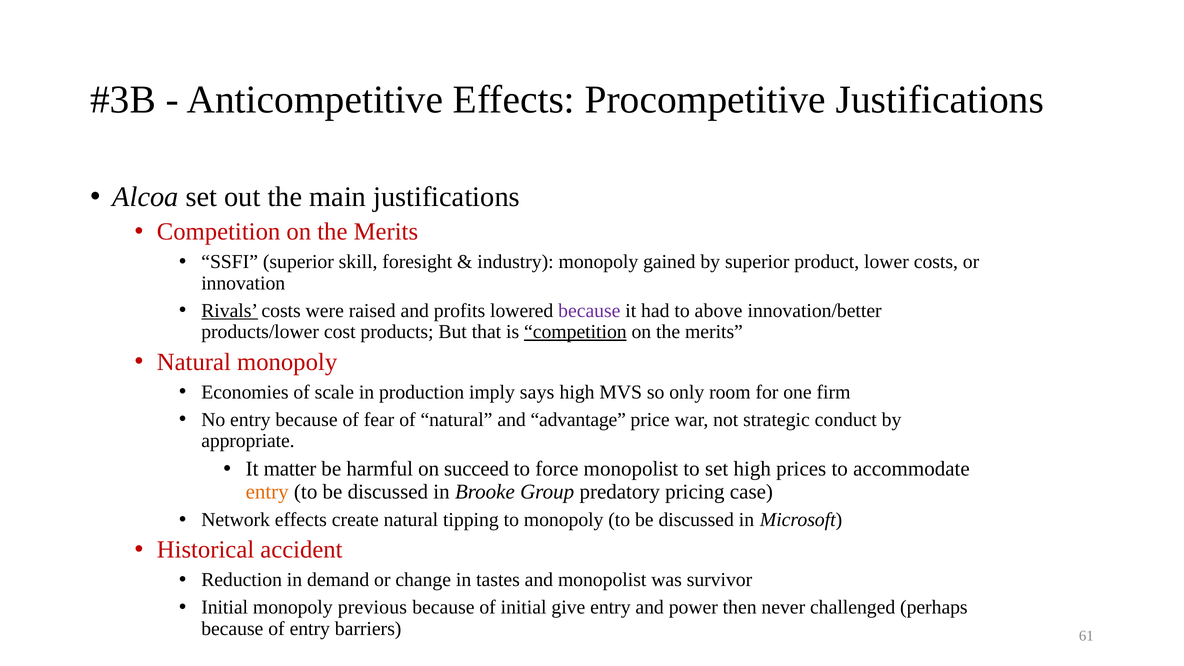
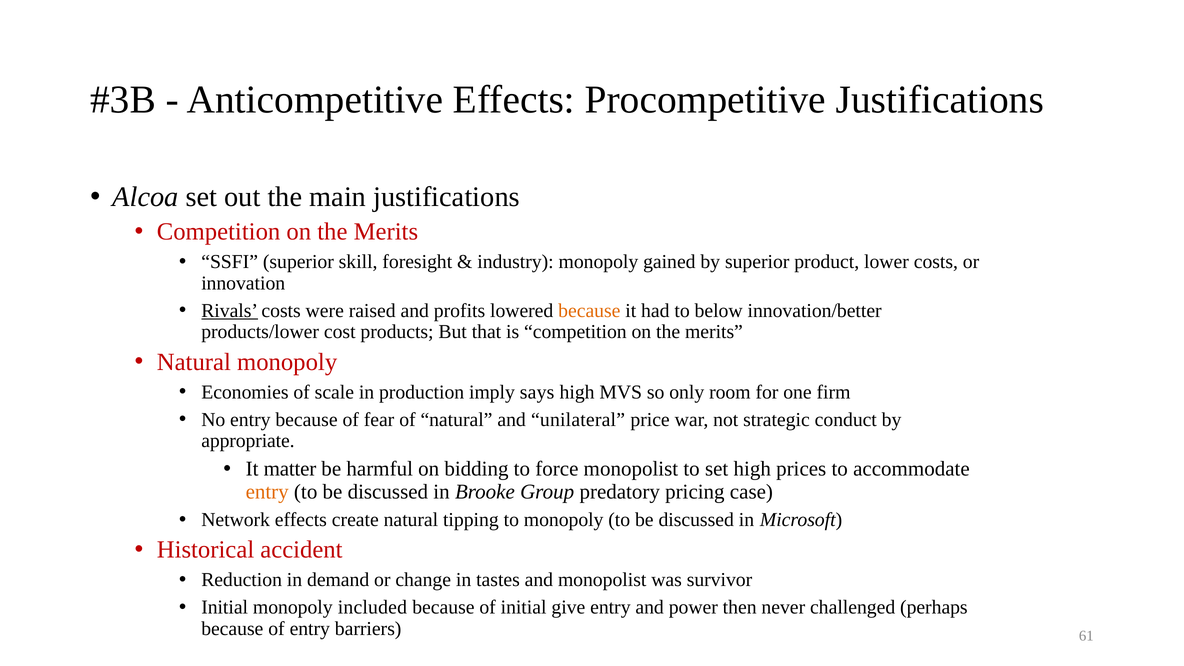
because colour: purple -> orange (589, 311)
above: above -> below (719, 311)
competition underline: present -> none (575, 332)
advantage: advantage -> unilateral (578, 420)
succeed: succeed -> bidding (476, 469)
previous: previous -> included (372, 607)
